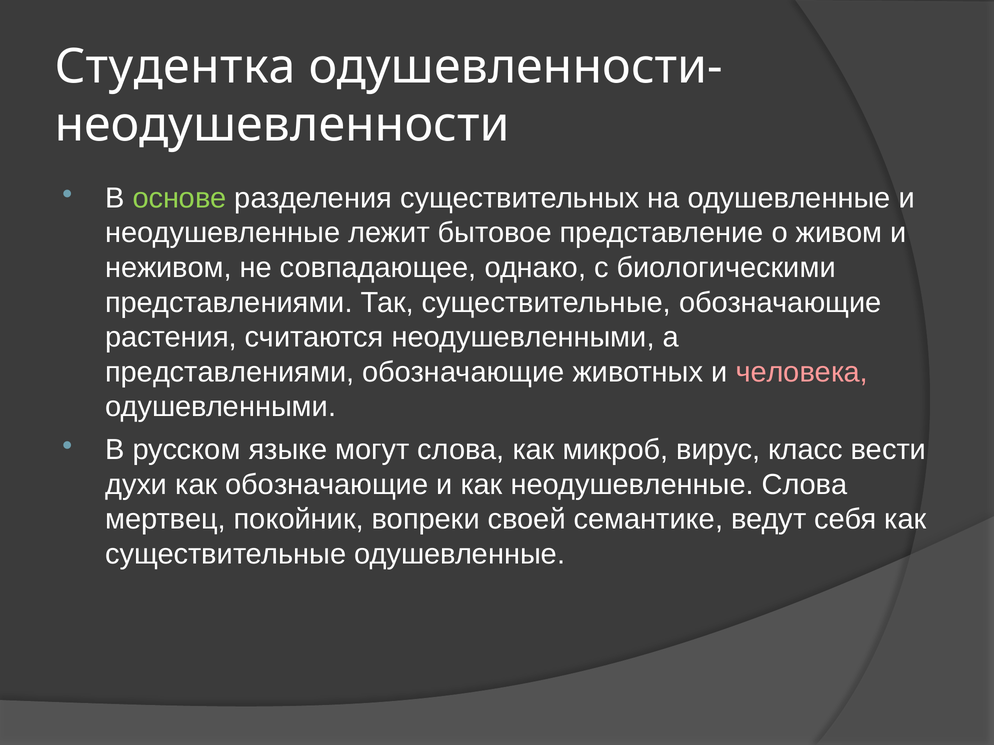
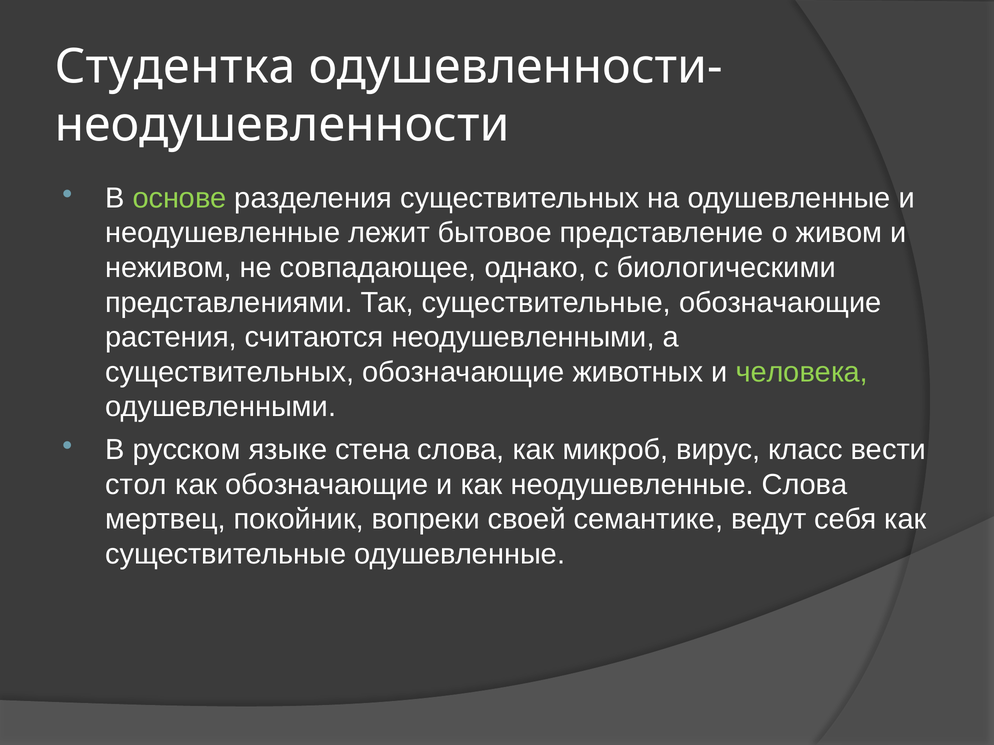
представлениями: представлениями -> существительных (230, 372)
человека colour: pink -> light green (802, 372)
могут: могут -> стена (373, 450)
духи: духи -> стол (136, 485)
